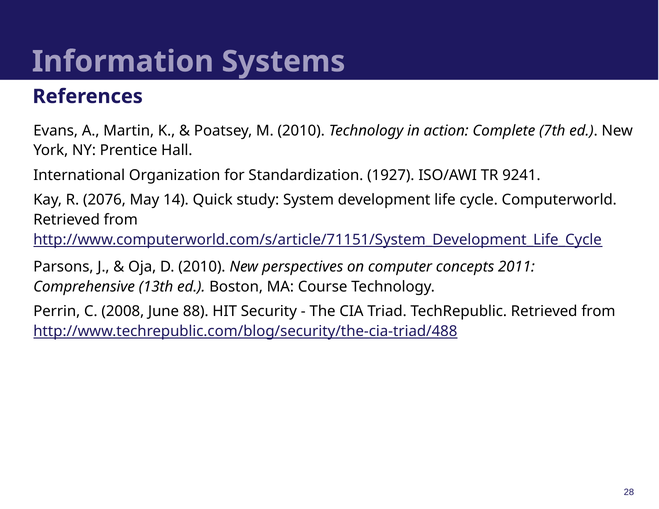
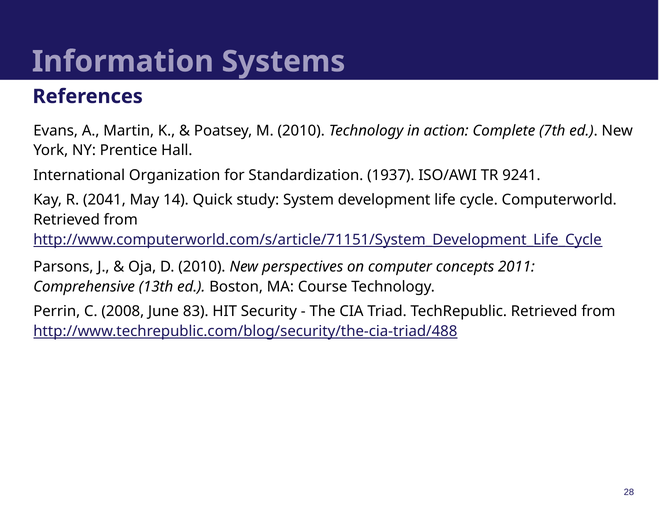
1927: 1927 -> 1937 (391, 175)
2076: 2076 -> 2041 (104, 200)
88: 88 -> 83 (196, 311)
